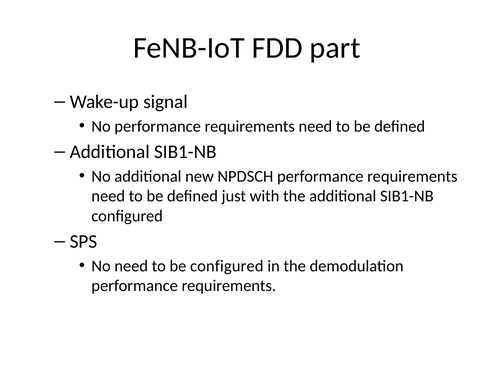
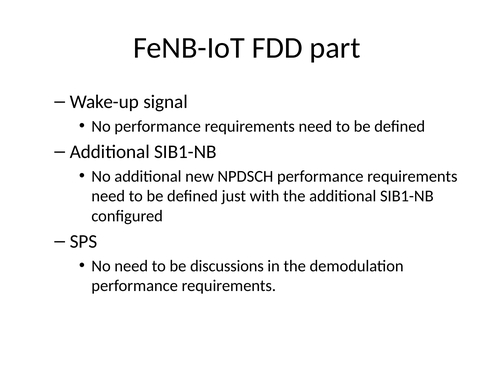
be configured: configured -> discussions (227, 266)
